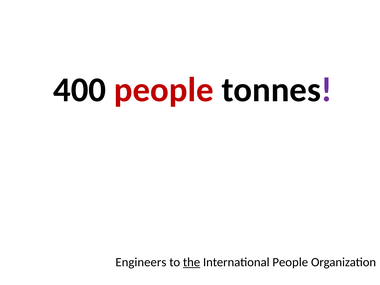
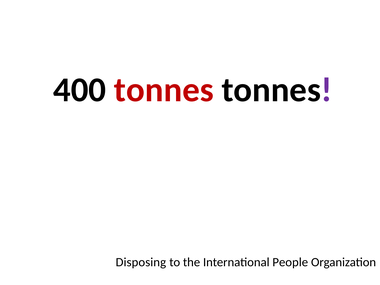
400 people: people -> tonnes (164, 90)
Engineers: Engineers -> Disposing (141, 262)
the underline: present -> none (192, 262)
